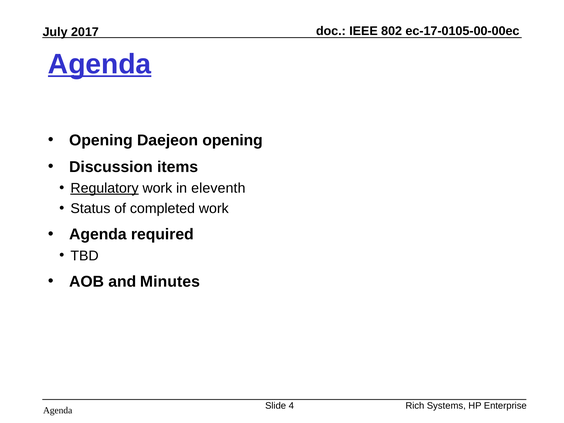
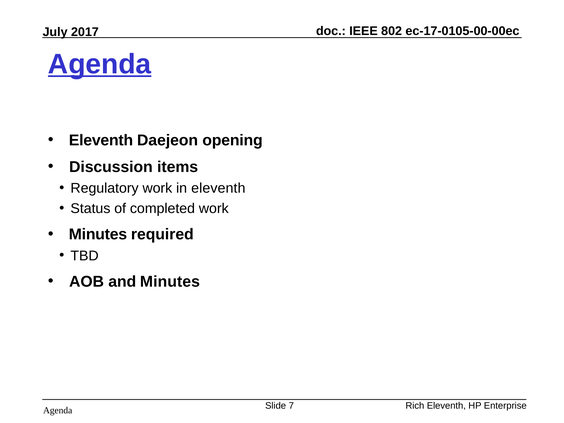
Opening: Opening -> Eleventh (101, 140)
Regulatory underline: present -> none (105, 188)
Agenda: Agenda -> Minutes (98, 234)
4: 4 -> 7 (291, 406)
Rich Systems: Systems -> Eleventh (446, 406)
